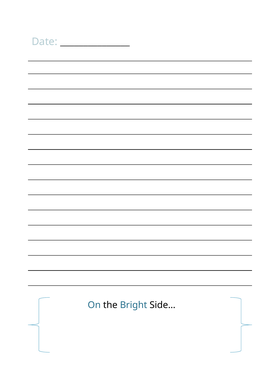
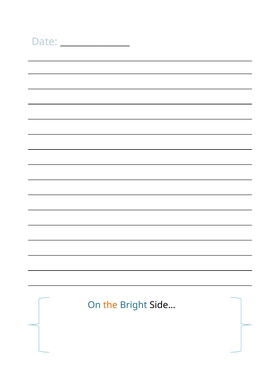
the colour: black -> orange (110, 305)
